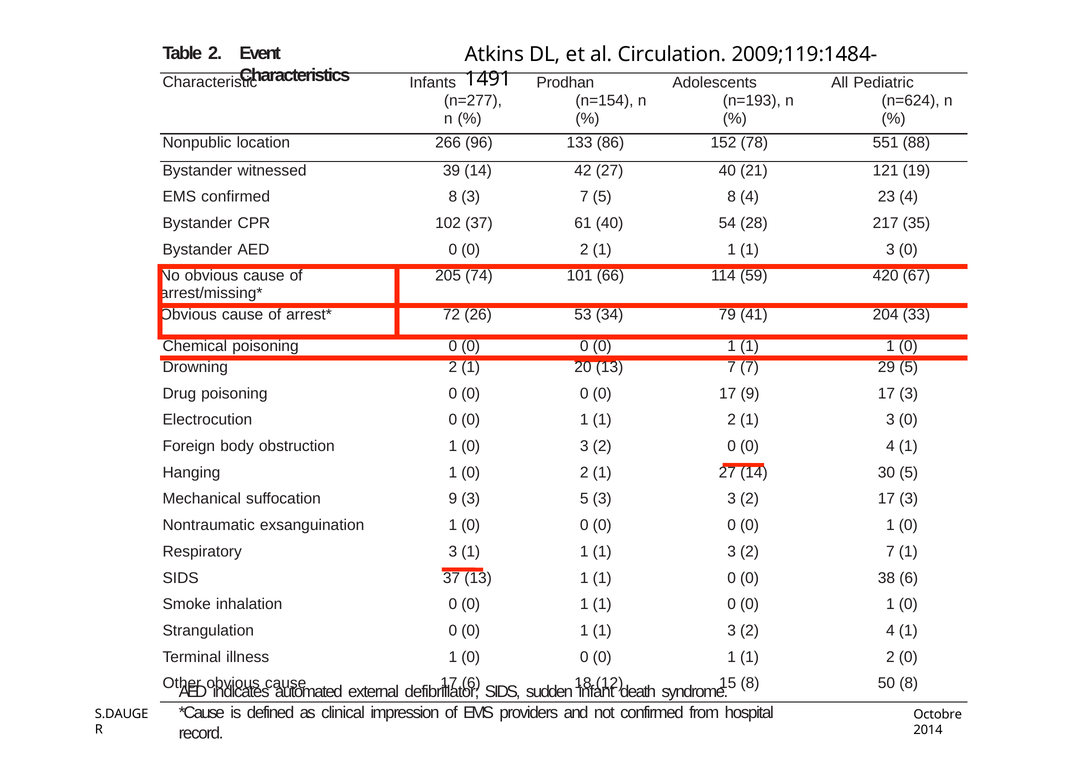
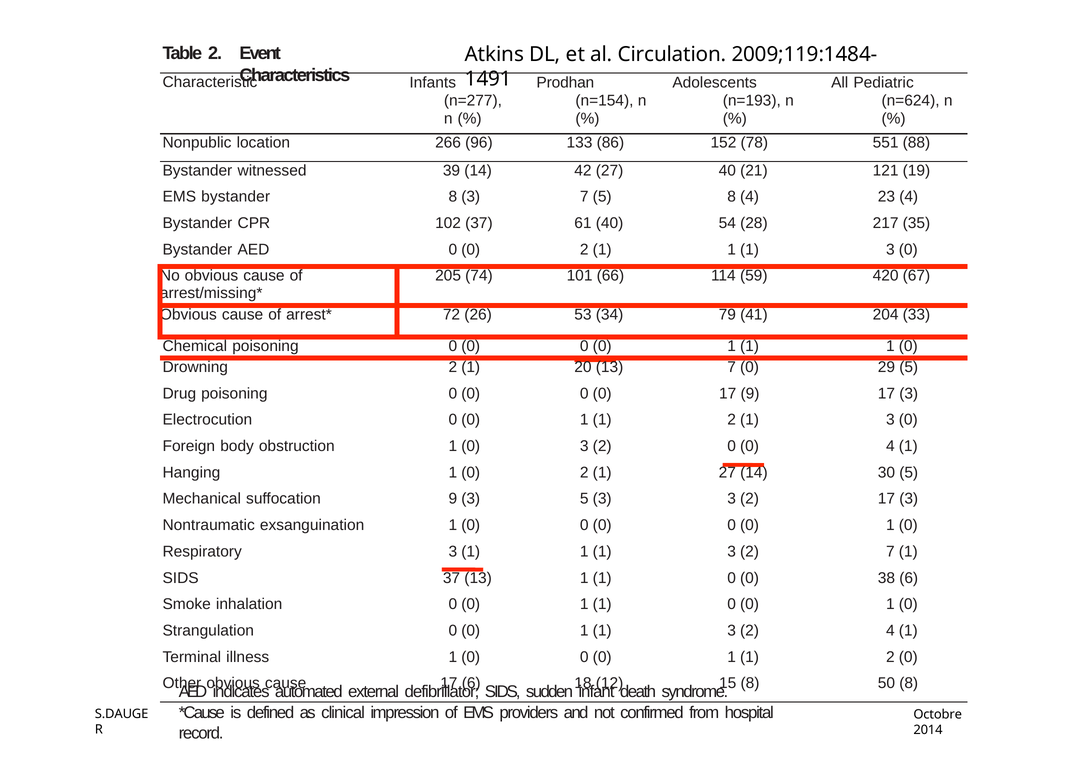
EMS confirmed: confirmed -> bystander (236, 197)
7 7: 7 -> 0 (750, 367)
